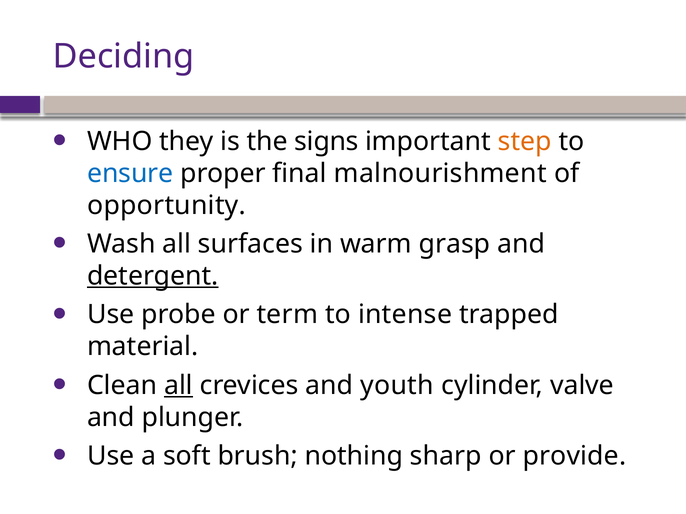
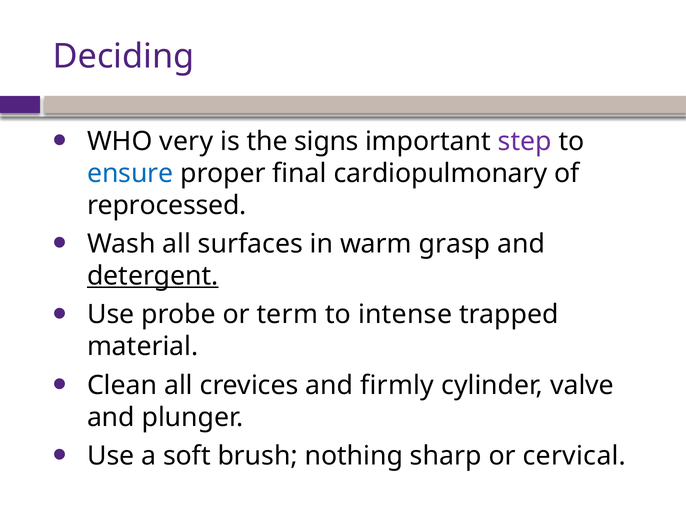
they: they -> very (186, 141)
step colour: orange -> purple (525, 141)
malnourishment: malnourishment -> cardiopulmonary (441, 173)
opportunity: opportunity -> reprocessed (167, 205)
all underline: present -> none (179, 386)
youth: youth -> firmly (397, 386)
provide: provide -> cervical (574, 456)
